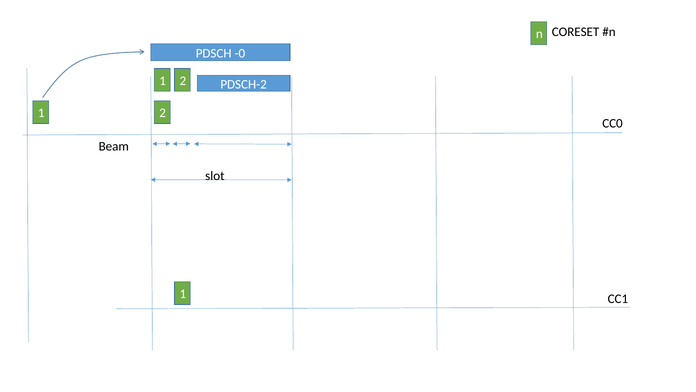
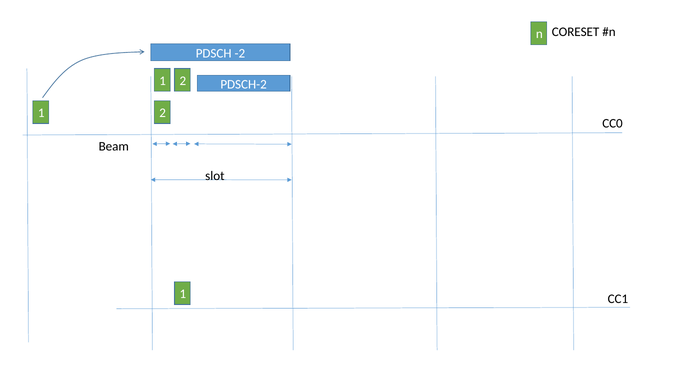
-0: -0 -> -2 (240, 53)
